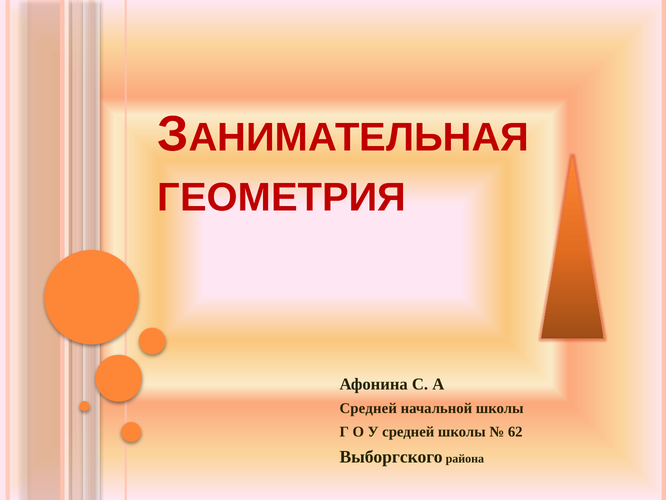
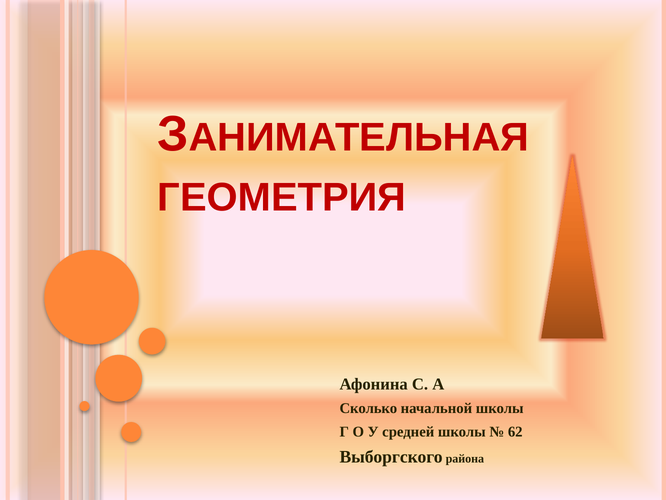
Средней: Средней -> Сколько (368, 408)
